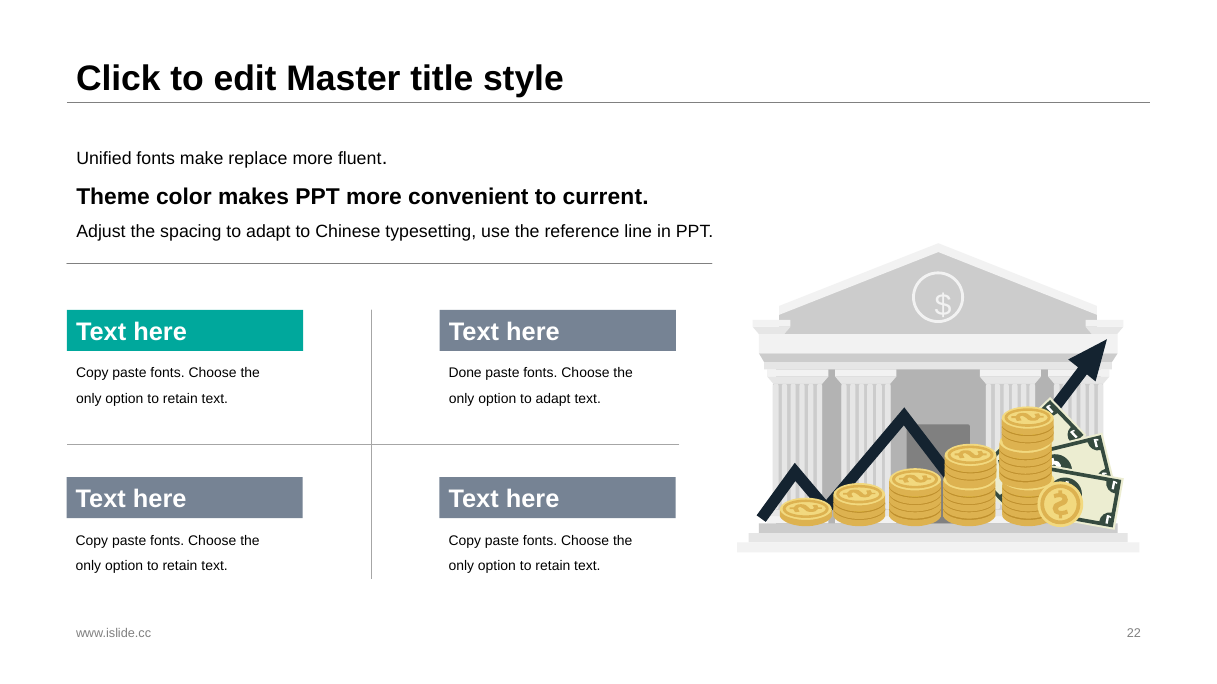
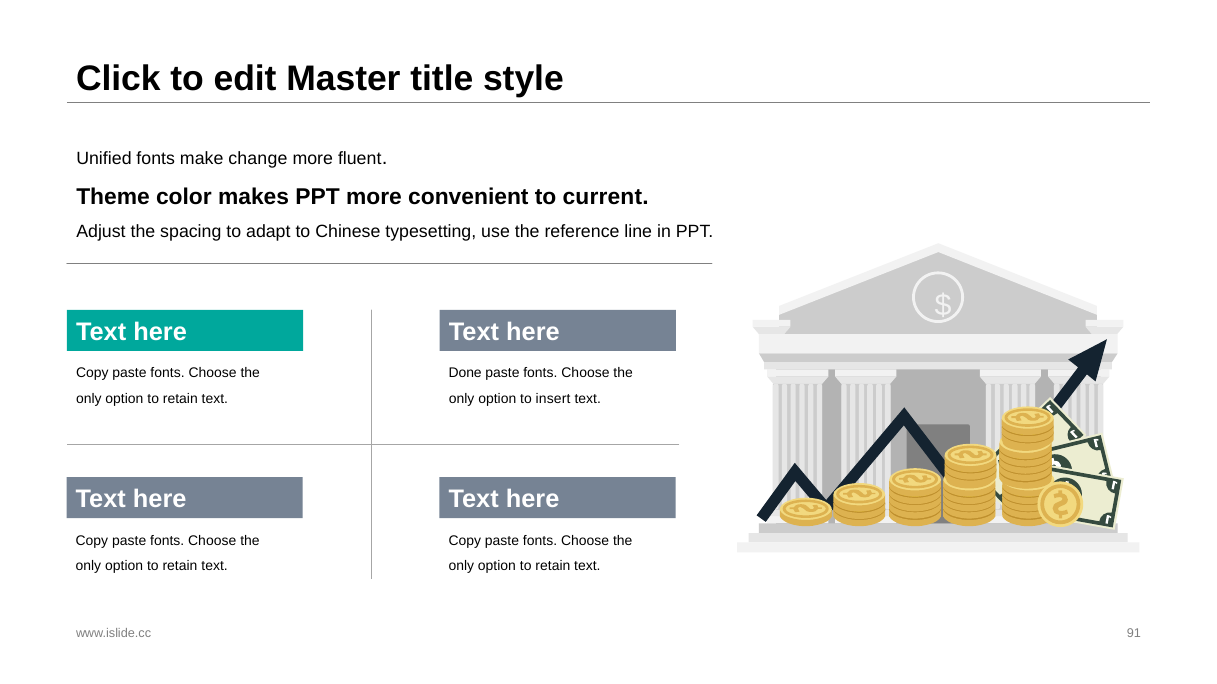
replace: replace -> change (258, 159)
option to adapt: adapt -> insert (553, 399)
22: 22 -> 91 (1134, 634)
